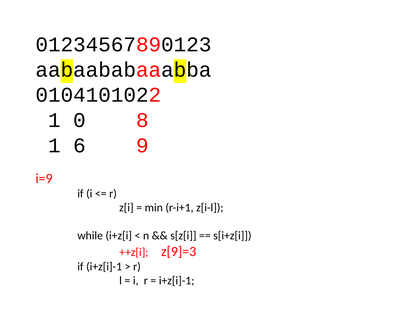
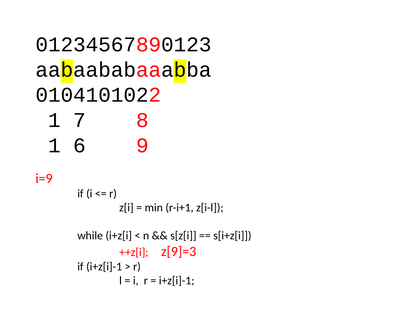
0: 0 -> 7 (79, 120)
